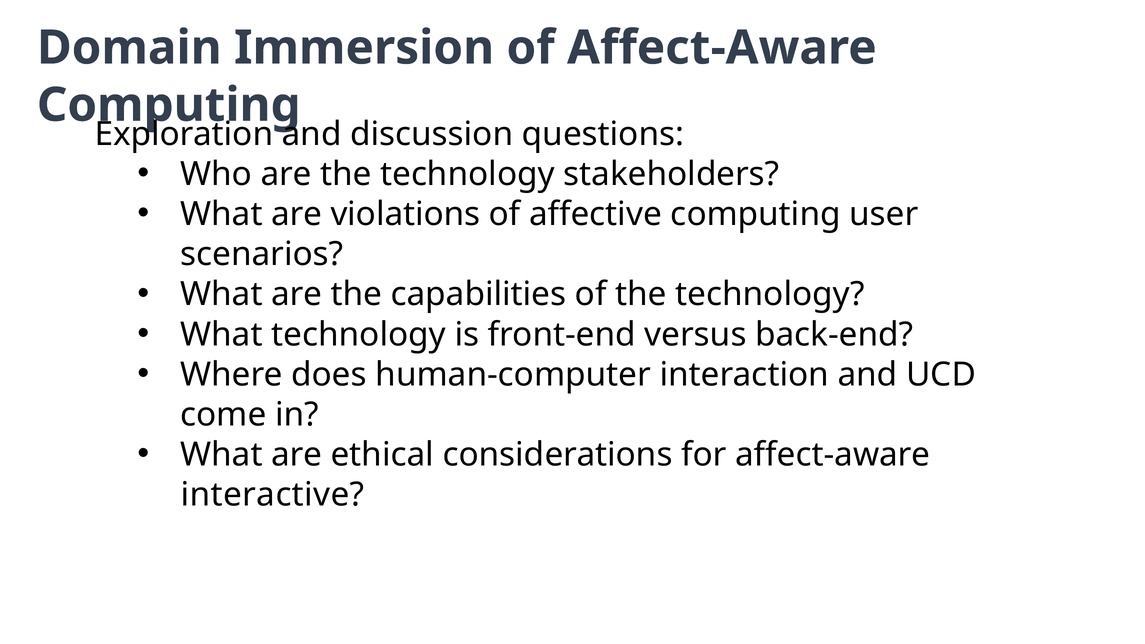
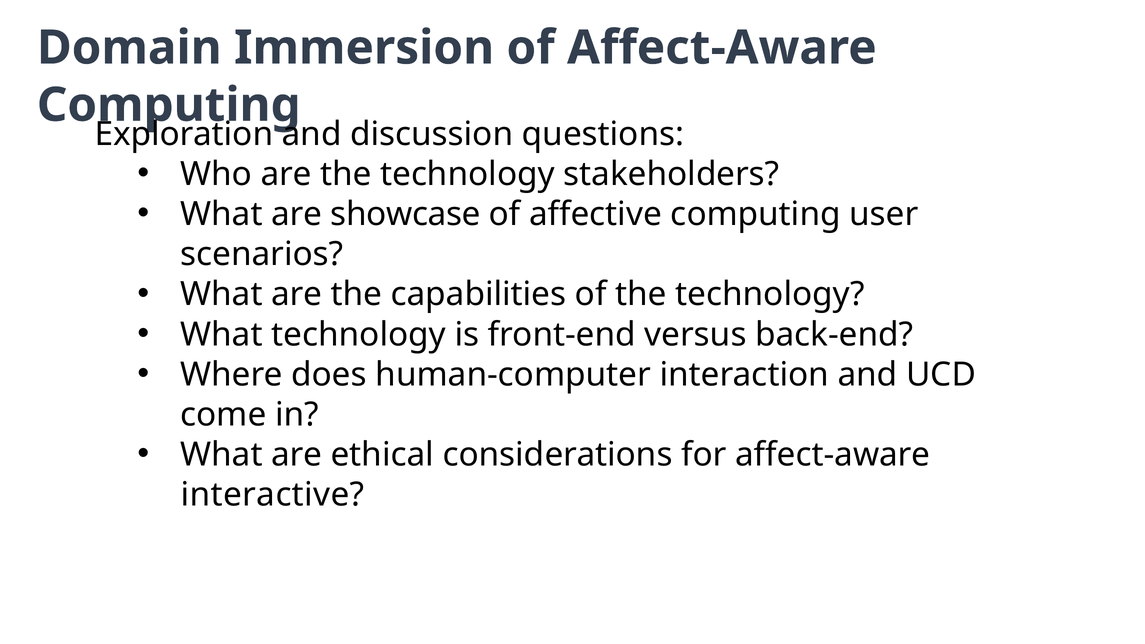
violations: violations -> showcase (406, 214)
